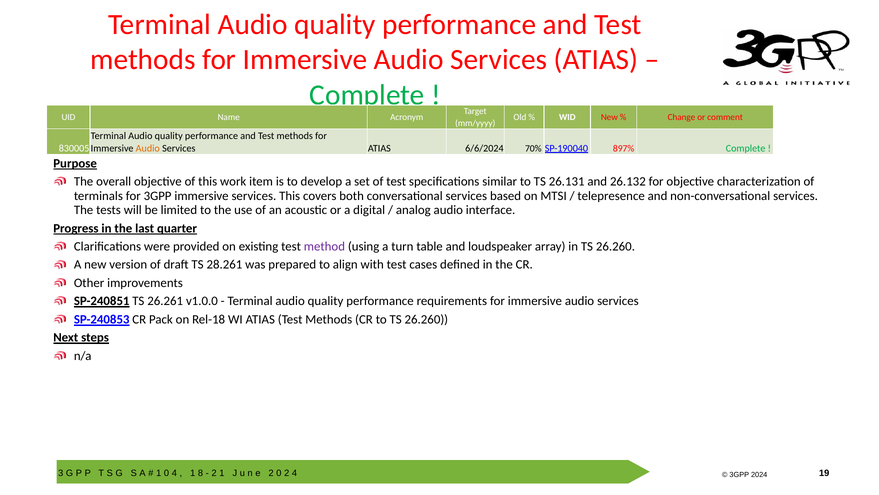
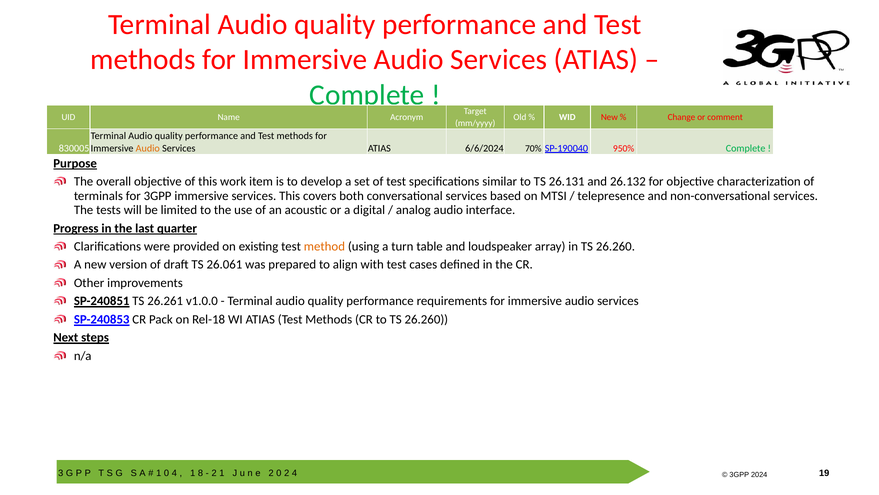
897%: 897% -> 950% (624, 148)
method colour: purple -> orange (324, 246)
28.261: 28.261 -> 26.061 (224, 264)
